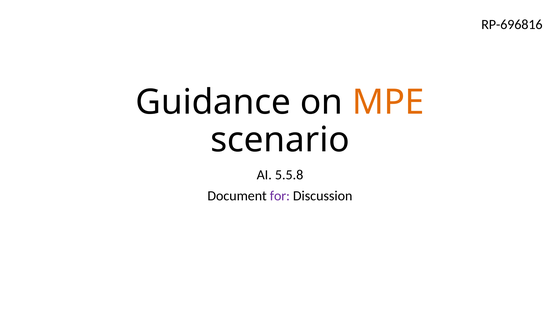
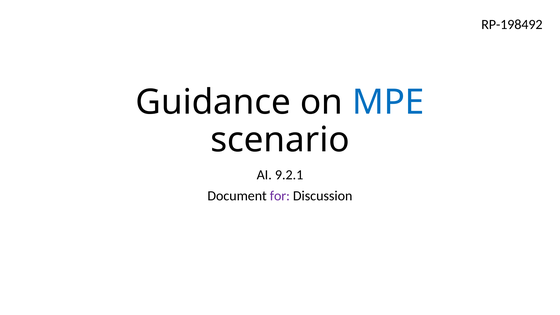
RP-696816: RP-696816 -> RP-198492 (512, 25)
MPE colour: orange -> blue (388, 102)
5.5.8: 5.5.8 -> 9.2.1 (289, 175)
